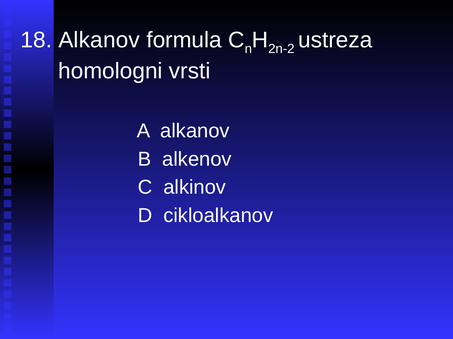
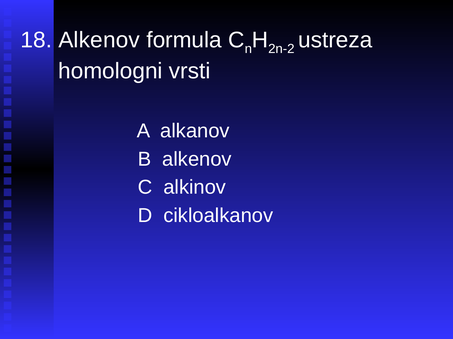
18 Alkanov: Alkanov -> Alkenov (99, 40)
